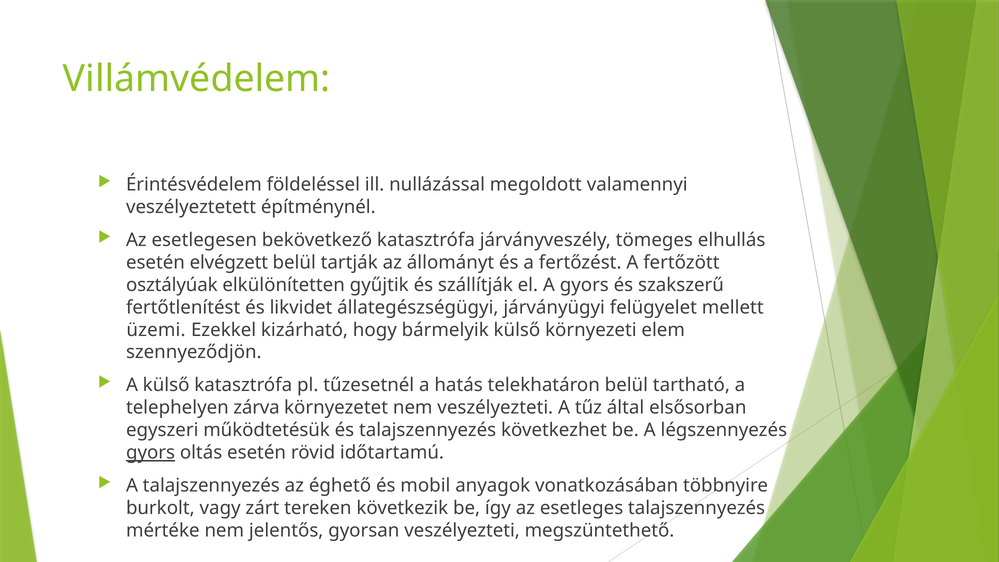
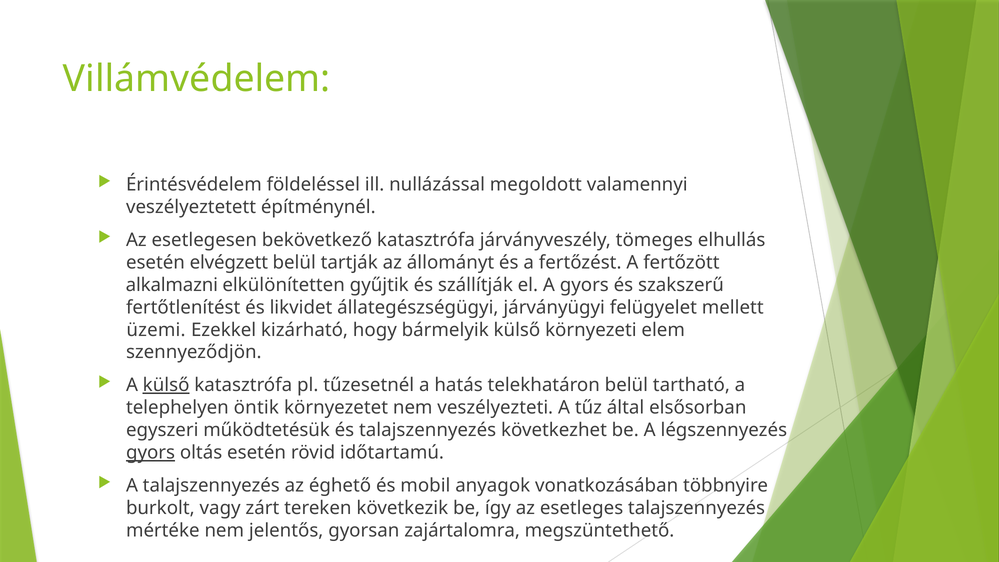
osztályúak: osztályúak -> alkalmazni (172, 285)
külső underline: none -> present (166, 385)
zárva: zárva -> öntik (256, 408)
gyorsan veszélyezteti: veszélyezteti -> zajártalomra (462, 530)
